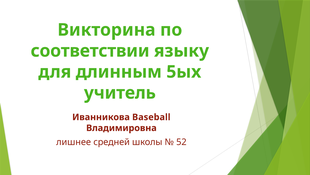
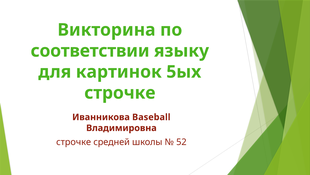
длинным: длинным -> картинок (119, 72)
учитель: учитель -> строчке (120, 93)
лишнее: лишнее -> строчке (74, 142)
